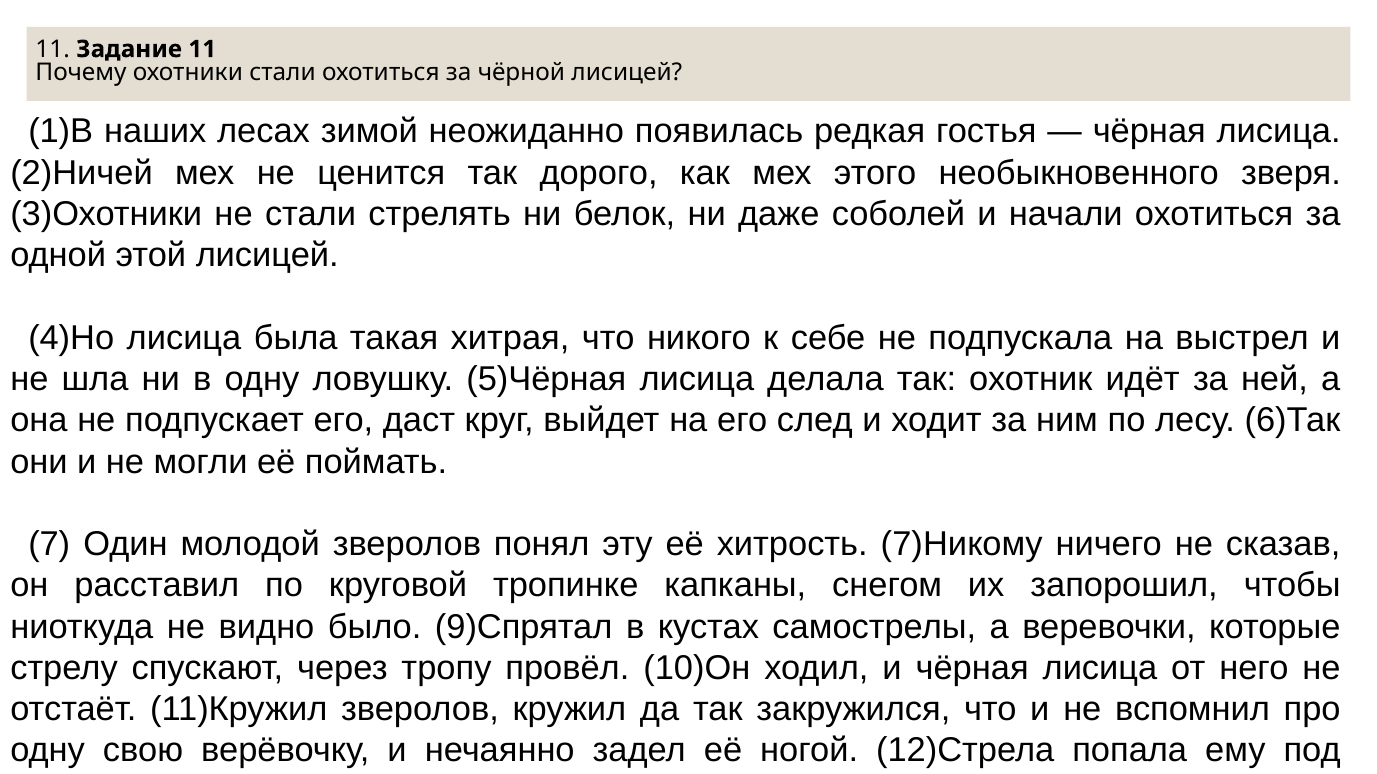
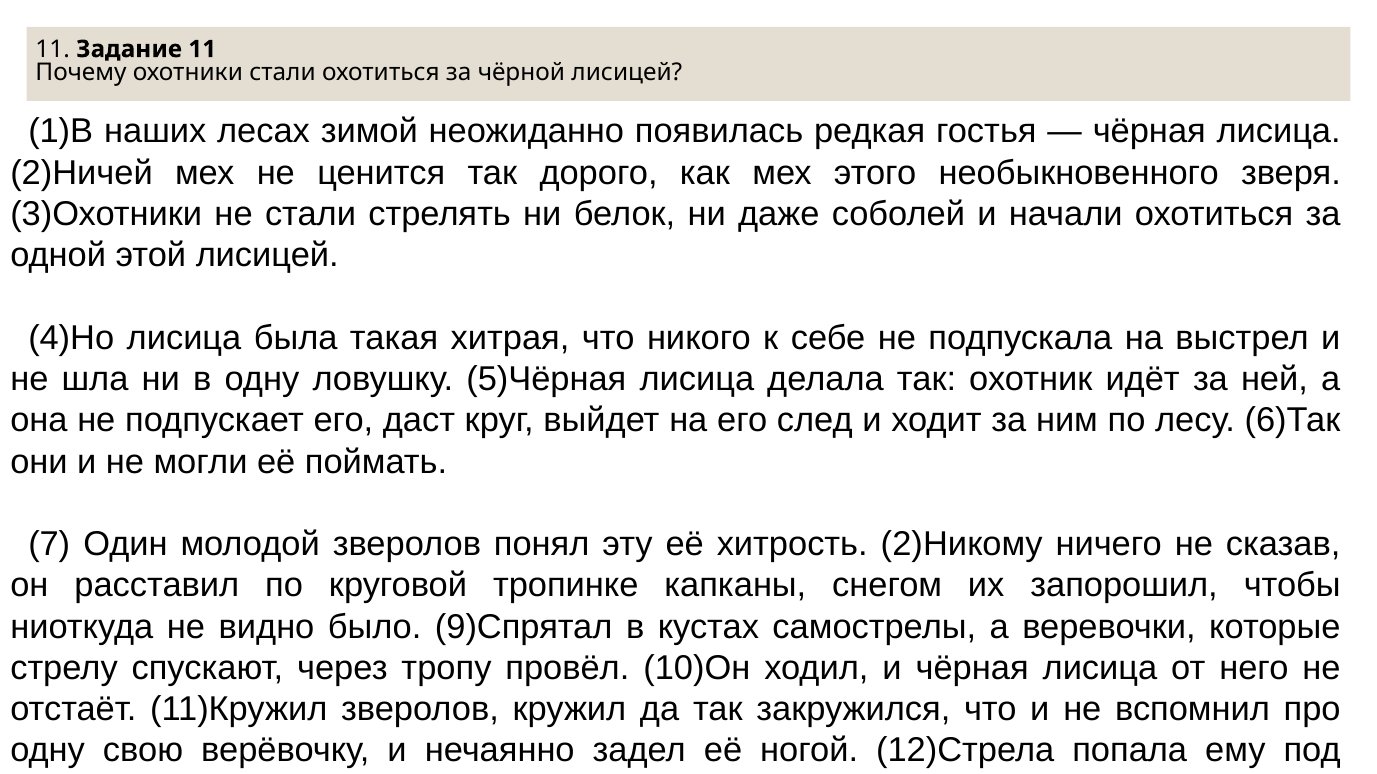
7)Никому: 7)Никому -> 2)Никому (962, 545)
